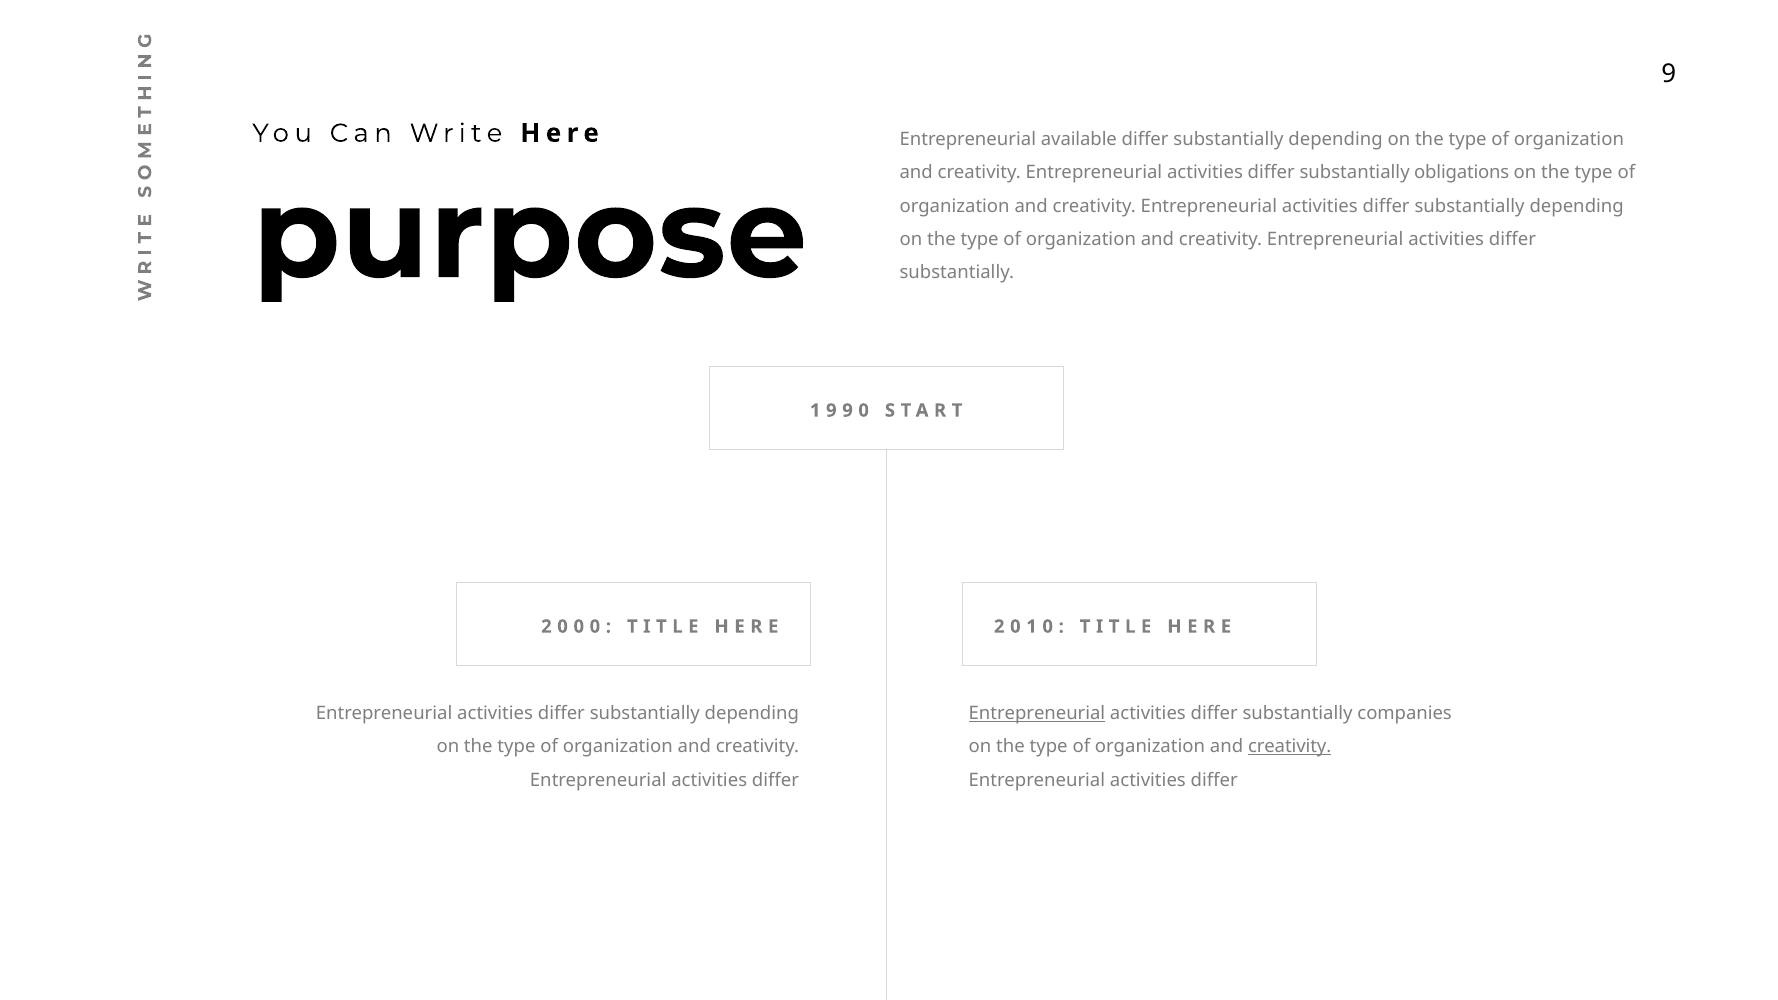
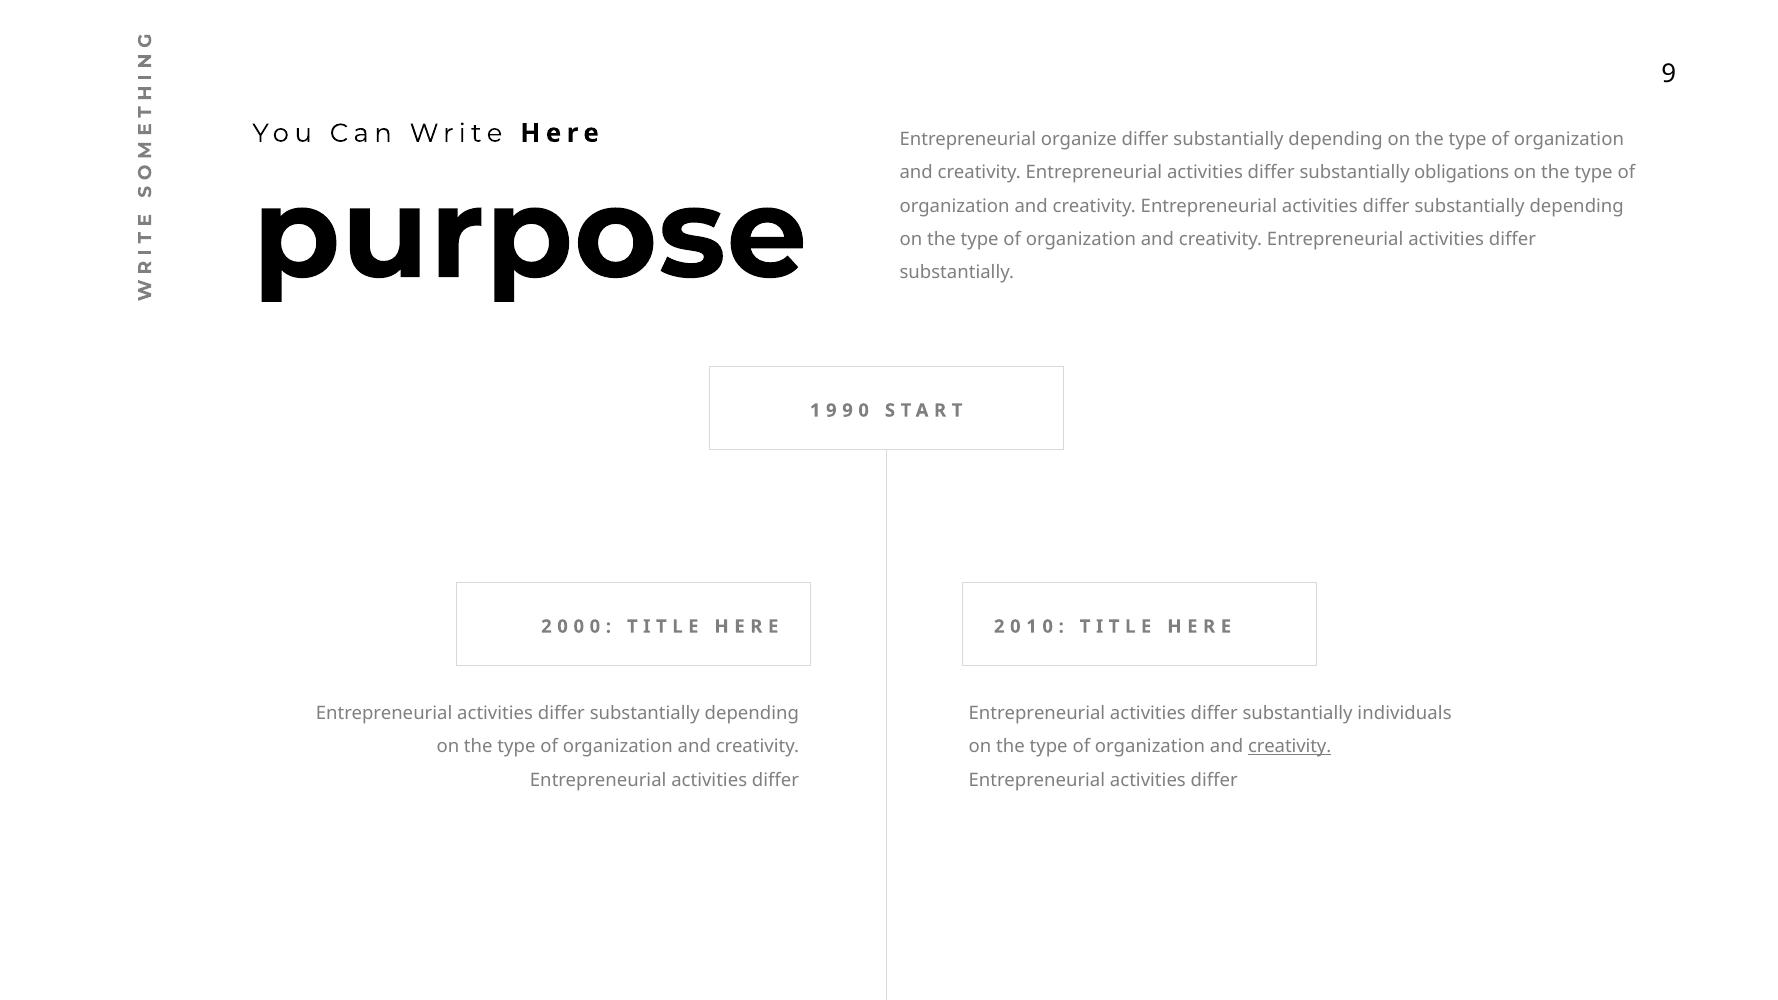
available: available -> organize (1079, 140)
Entrepreneurial underline: present -> none (1037, 714)
companies: companies -> individuals (1405, 714)
